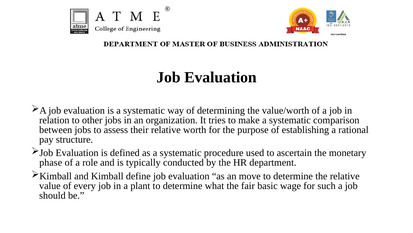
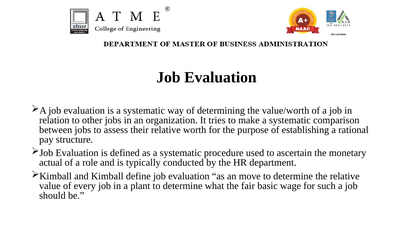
phase: phase -> actual (51, 162)
